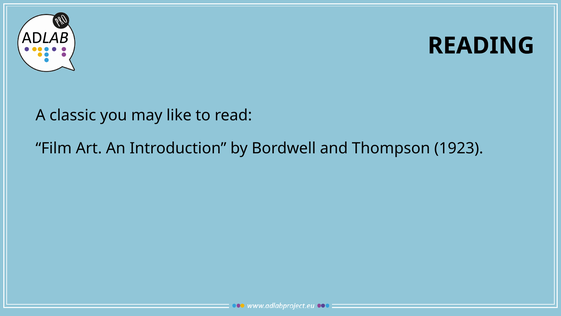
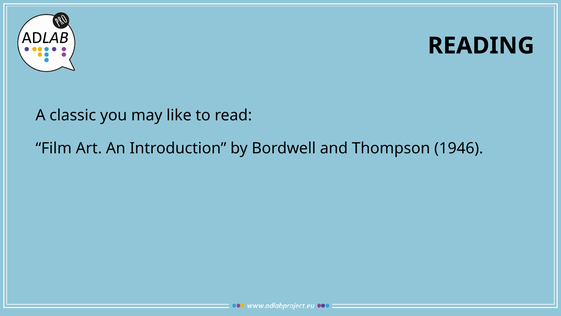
1923: 1923 -> 1946 (459, 148)
